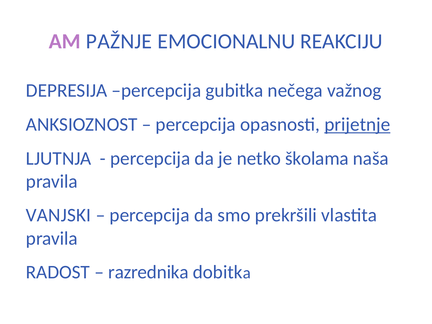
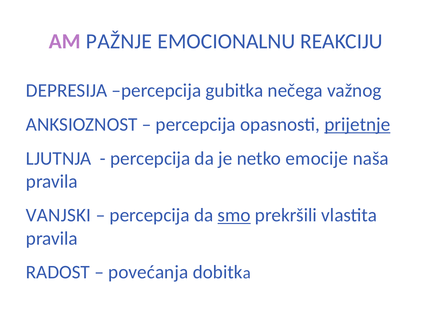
školama: školama -> emocije (317, 158)
smo underline: none -> present (234, 215)
razrednika: razrednika -> povećanja (148, 272)
